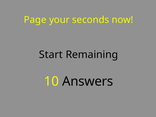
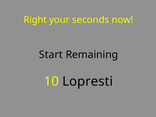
Page: Page -> Right (35, 20)
Answers: Answers -> Lopresti (88, 81)
